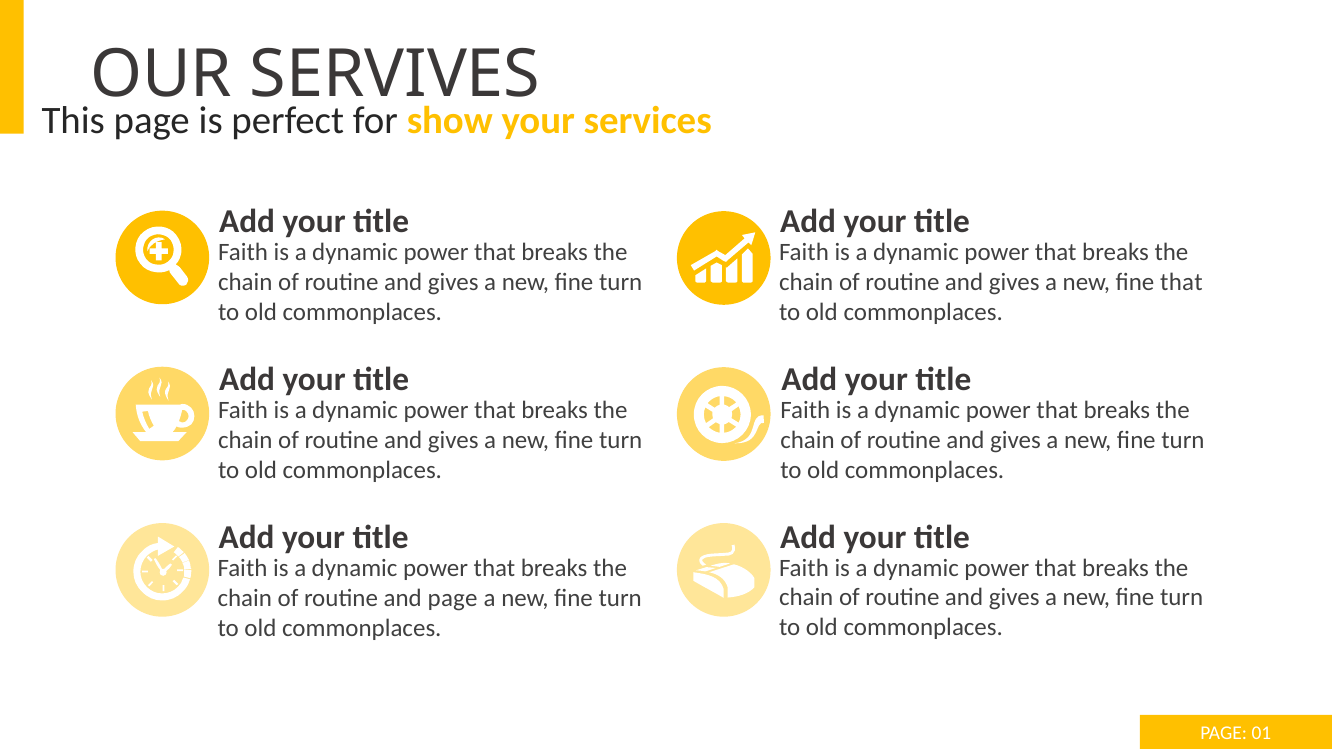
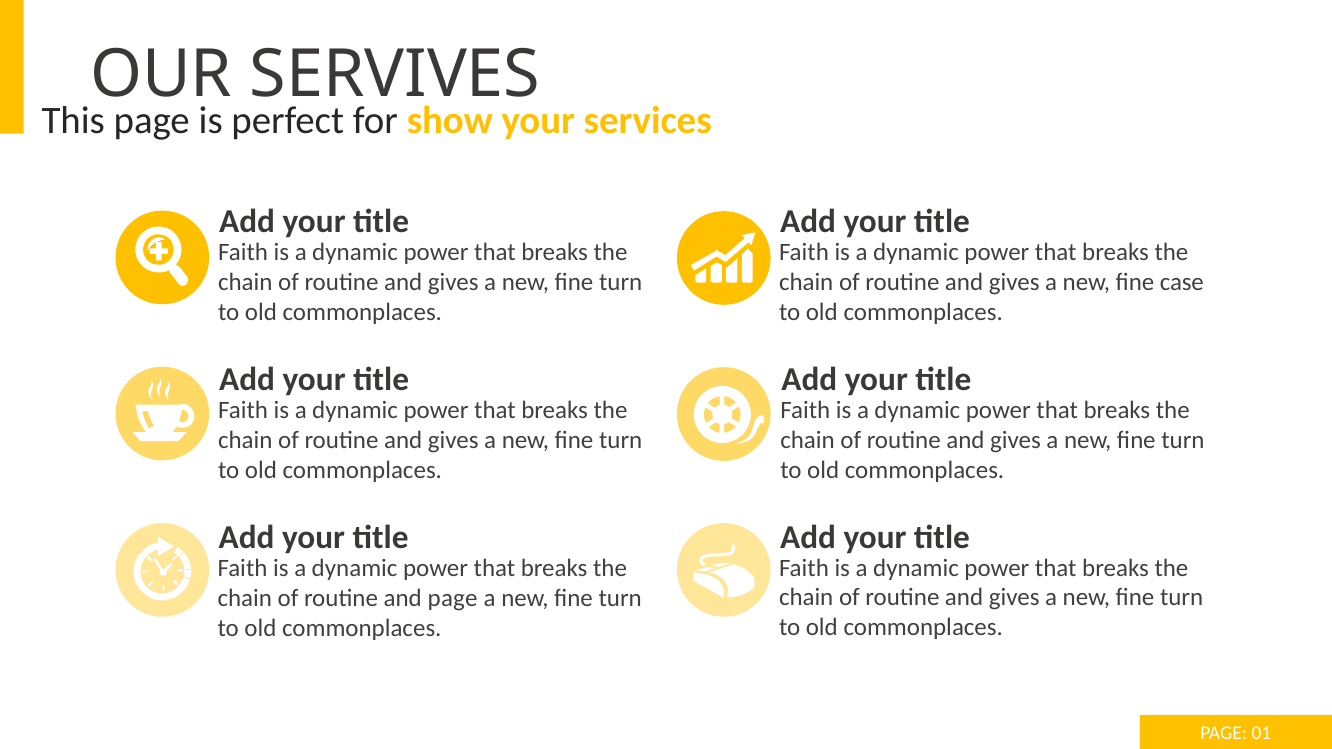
fine that: that -> case (1182, 282)
